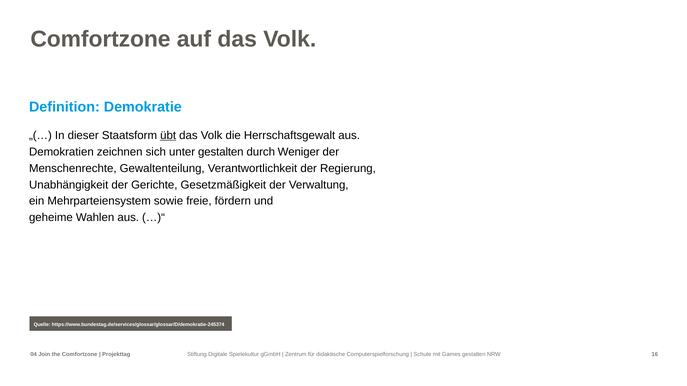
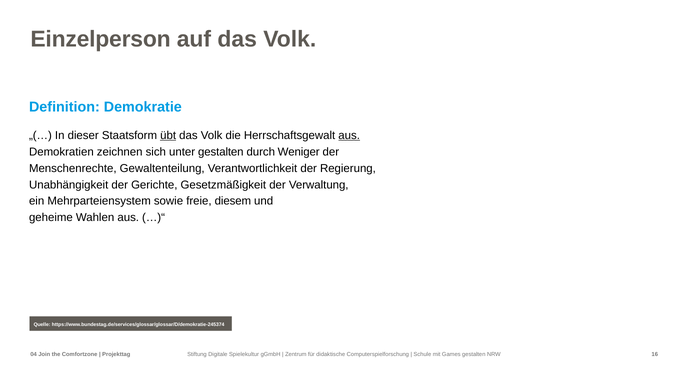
Comfortzone: Comfortzone -> Einzelperson (101, 39)
aus underline: none -> present (349, 136)
fördern: fördern -> diesem (233, 201)
